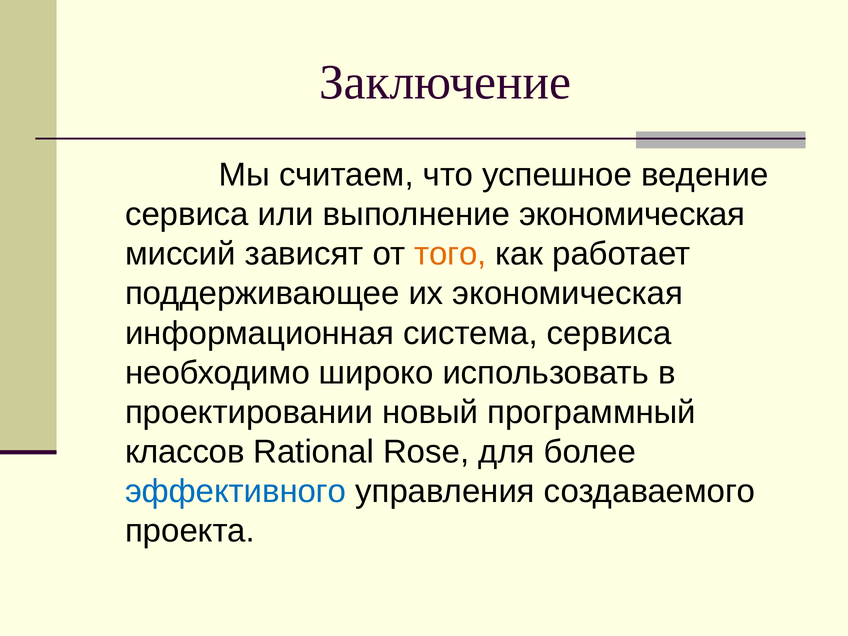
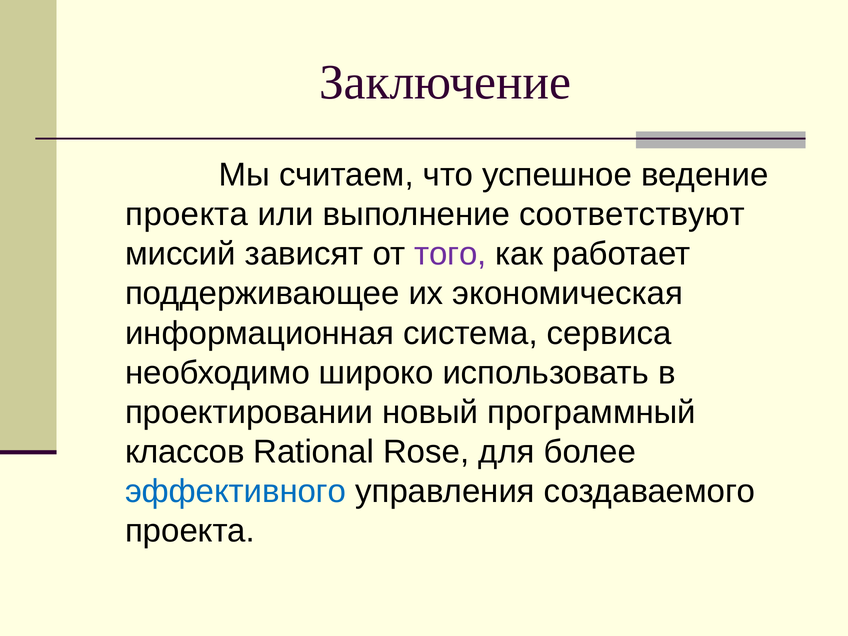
сервиса: сервиса -> проекта (187, 214)
выполнение экономическая: экономическая -> соответствуют (632, 214)
того colour: orange -> purple (450, 254)
